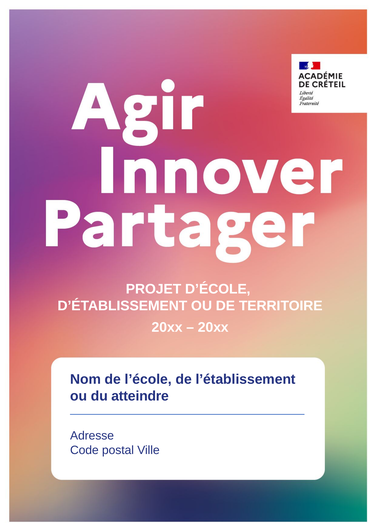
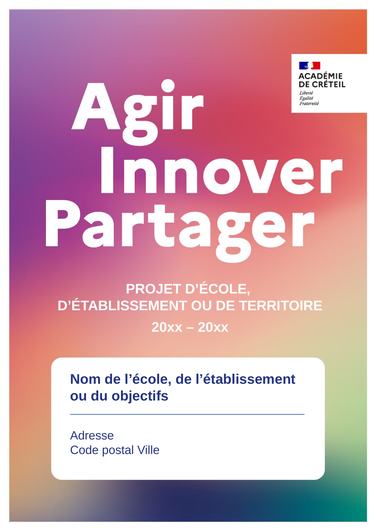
atteindre: atteindre -> objectifs (140, 397)
